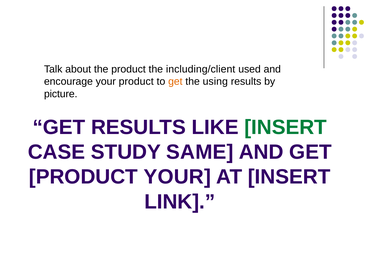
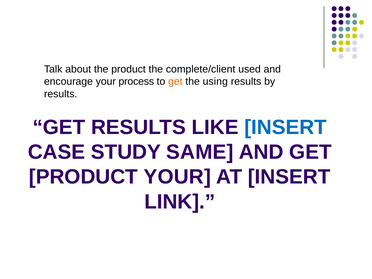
including/client: including/client -> complete/client (201, 69)
your product: product -> process (136, 82)
picture: picture -> results (61, 94)
INSERT colour: green -> blue (286, 127)
